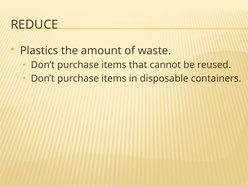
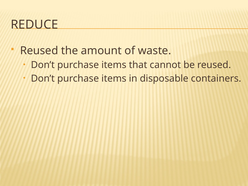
Plastics: Plastics -> Reused (39, 51)
